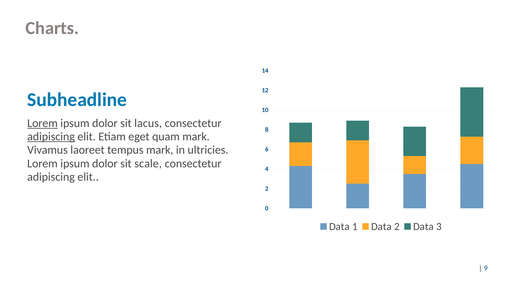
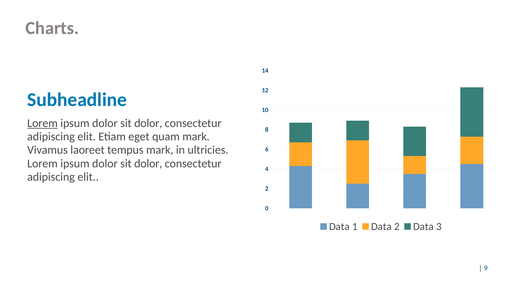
lacus: lacus -> dolor (148, 123)
adipiscing underline: present -> none (51, 136)
scale: scale -> dolor (148, 163)
